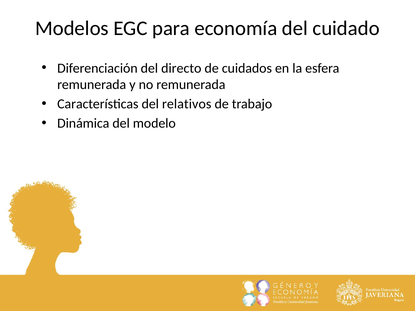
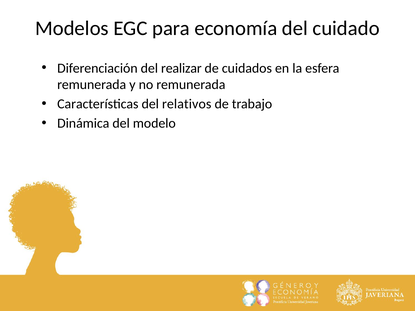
directo: directo -> realizar (181, 68)
